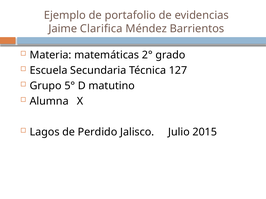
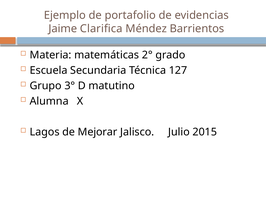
5°: 5° -> 3° (70, 86)
Perdido: Perdido -> Mejorar (98, 132)
